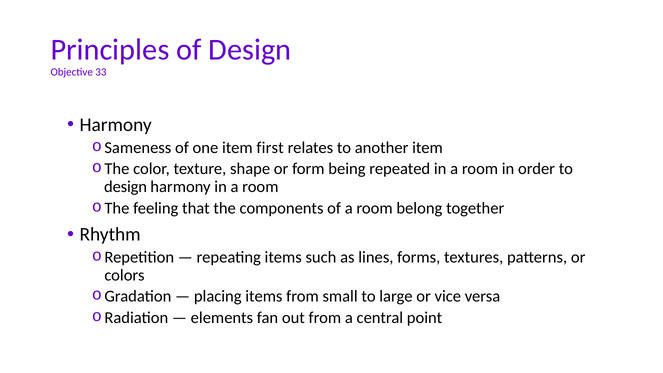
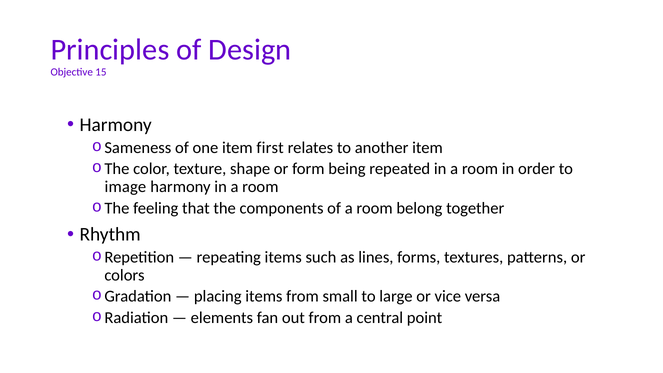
33: 33 -> 15 (101, 72)
design: design -> image (125, 187)
